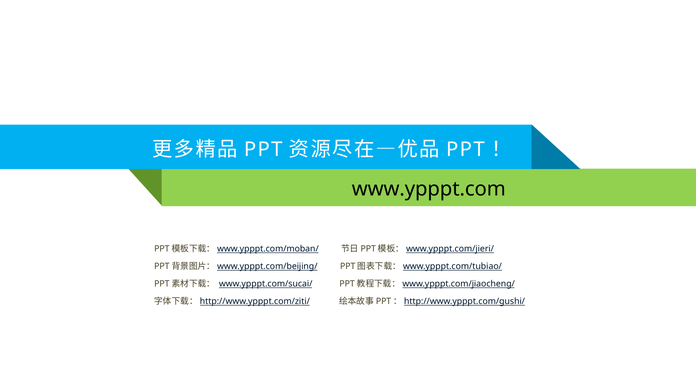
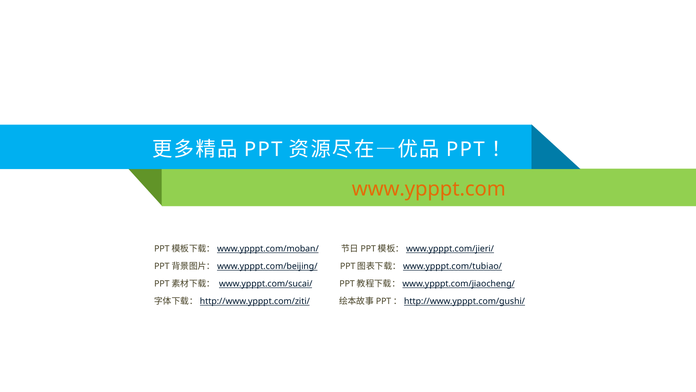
www.ypppt.com colour: black -> orange (429, 189)
